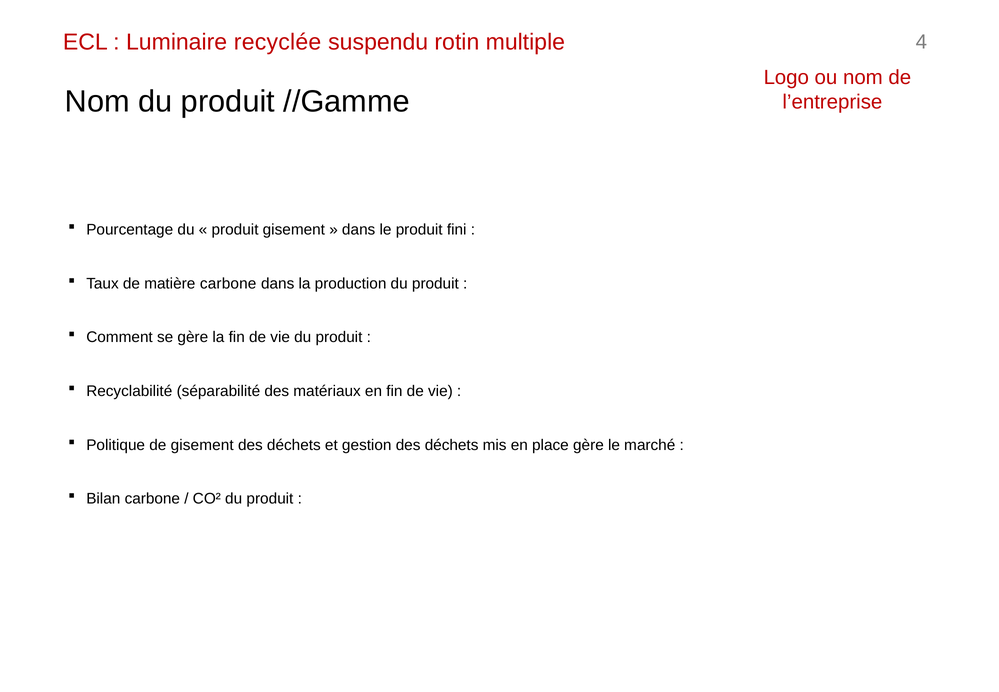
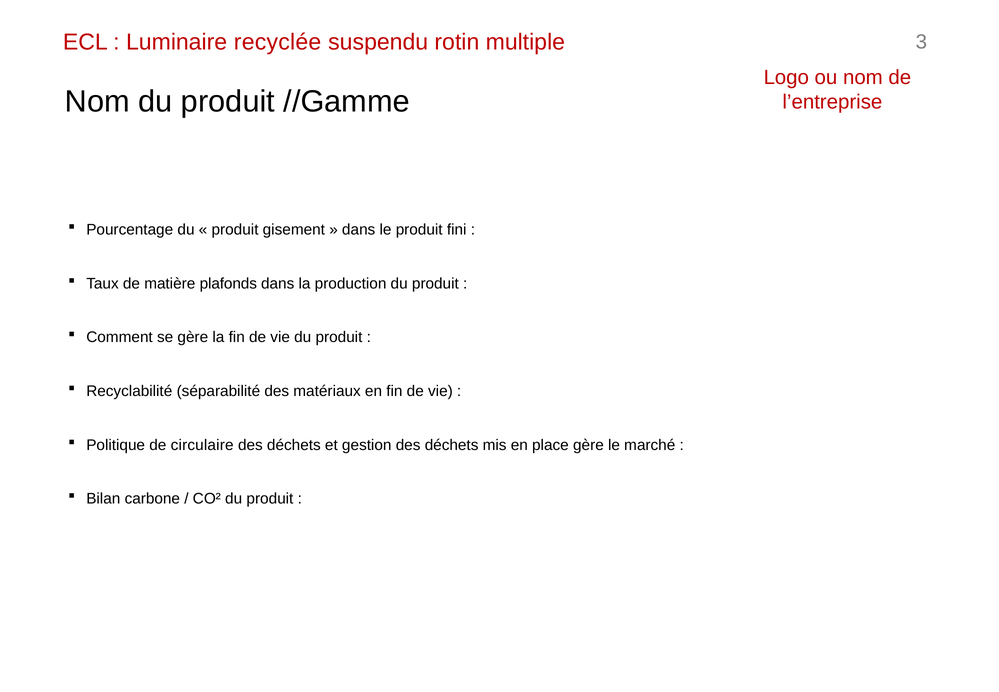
4: 4 -> 3 (921, 42)
matière carbone: carbone -> plafonds (228, 283)
de gisement: gisement -> circulaire (202, 445)
